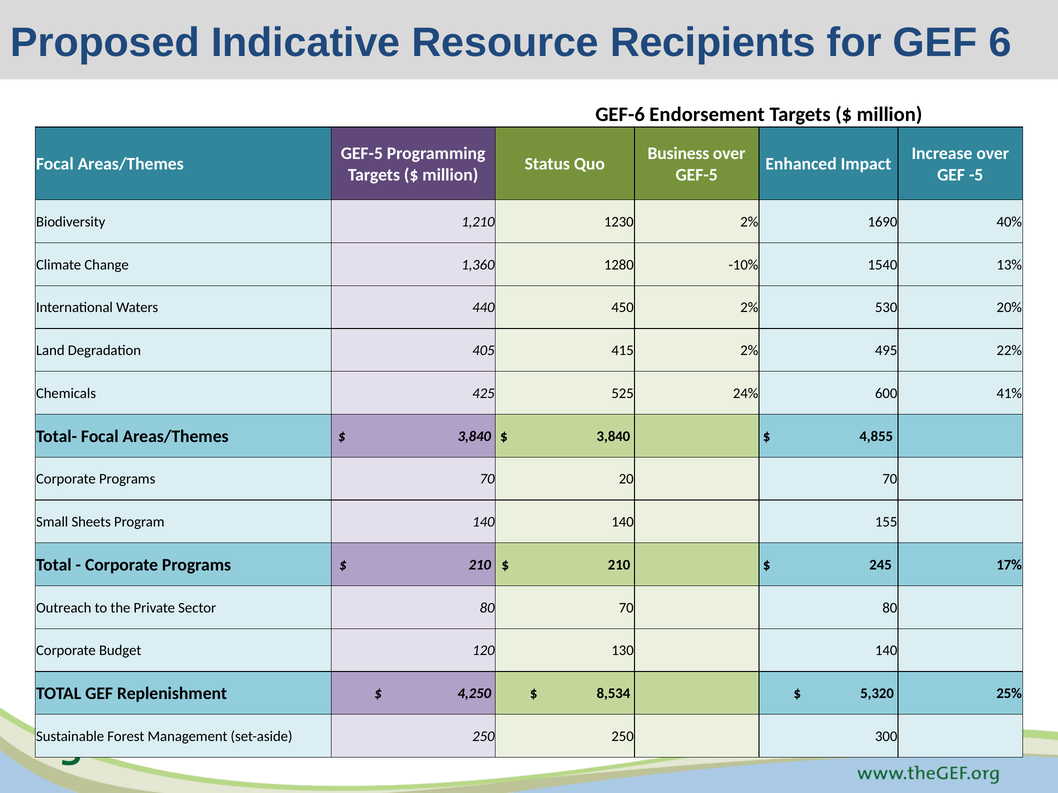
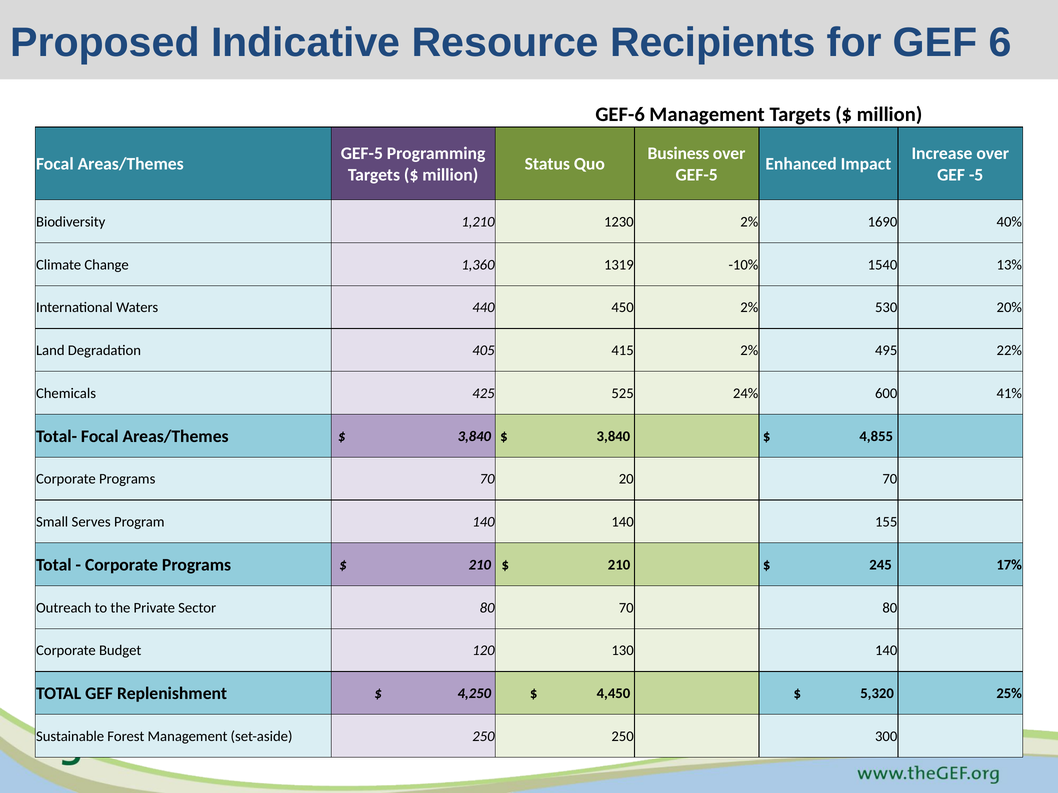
GEF-6 Endorsement: Endorsement -> Management (707, 115)
1280: 1280 -> 1319 (619, 265)
Sheets: Sheets -> Serves (91, 522)
8,534: 8,534 -> 4,450 (613, 694)
